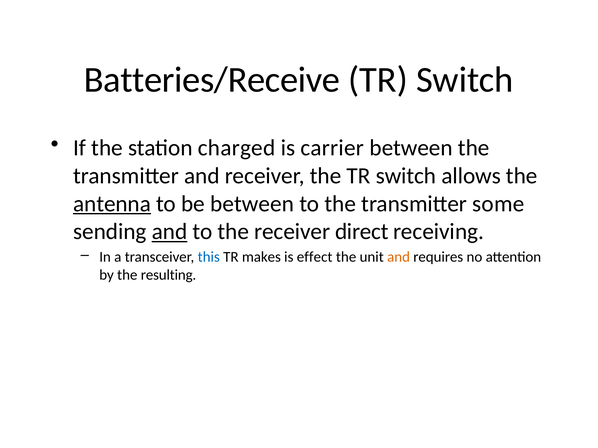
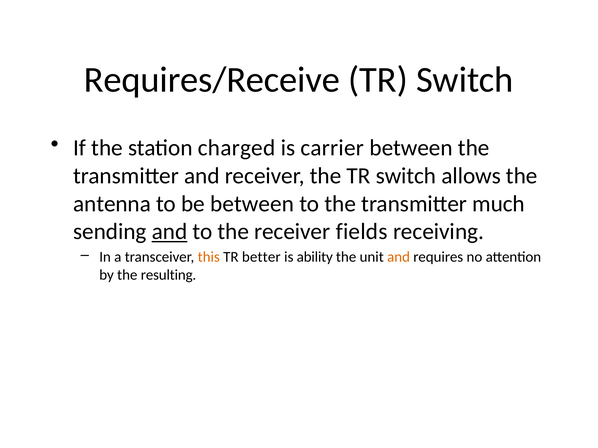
Batteries/Receive: Batteries/Receive -> Requires/Receive (212, 80)
antenna underline: present -> none (112, 204)
some: some -> much (499, 204)
direct: direct -> fields (362, 232)
this colour: blue -> orange (209, 257)
makes: makes -> better (261, 257)
effect: effect -> ability (315, 257)
